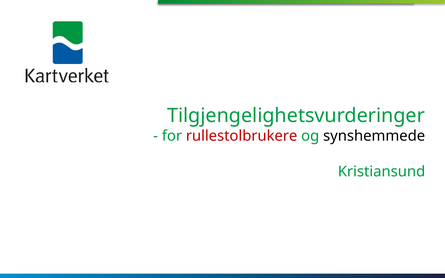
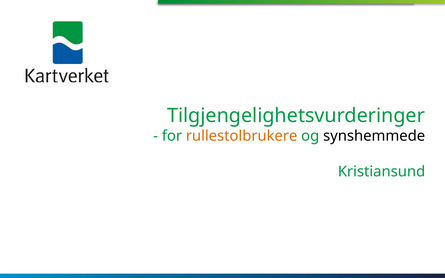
rullestolbrukere colour: red -> orange (242, 136)
